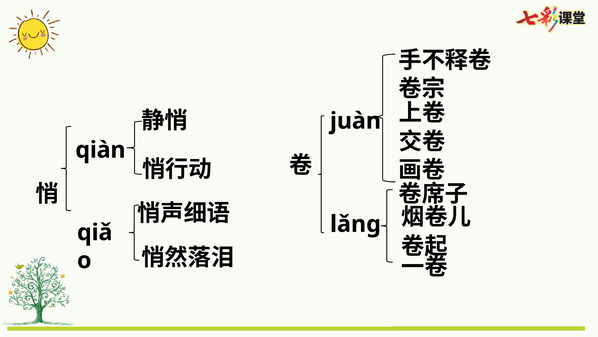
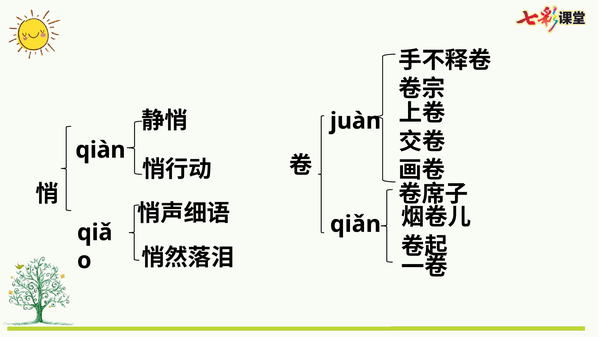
lǎng: lǎng -> qiǎn (355, 224)
